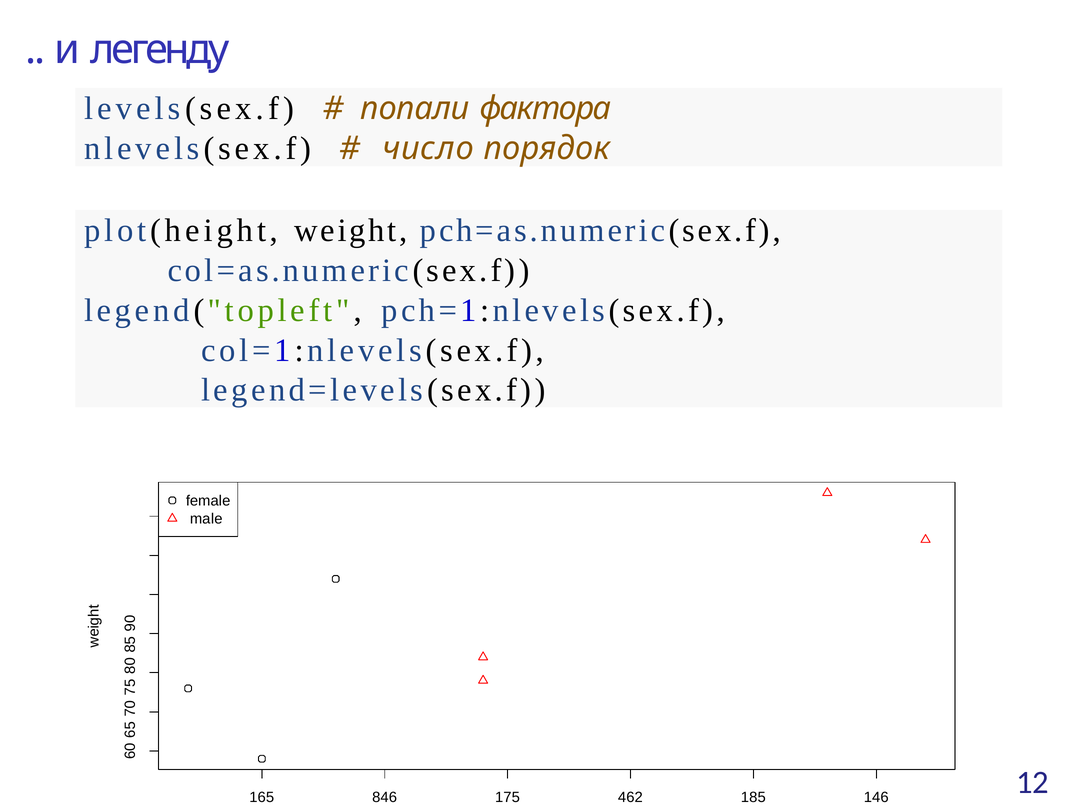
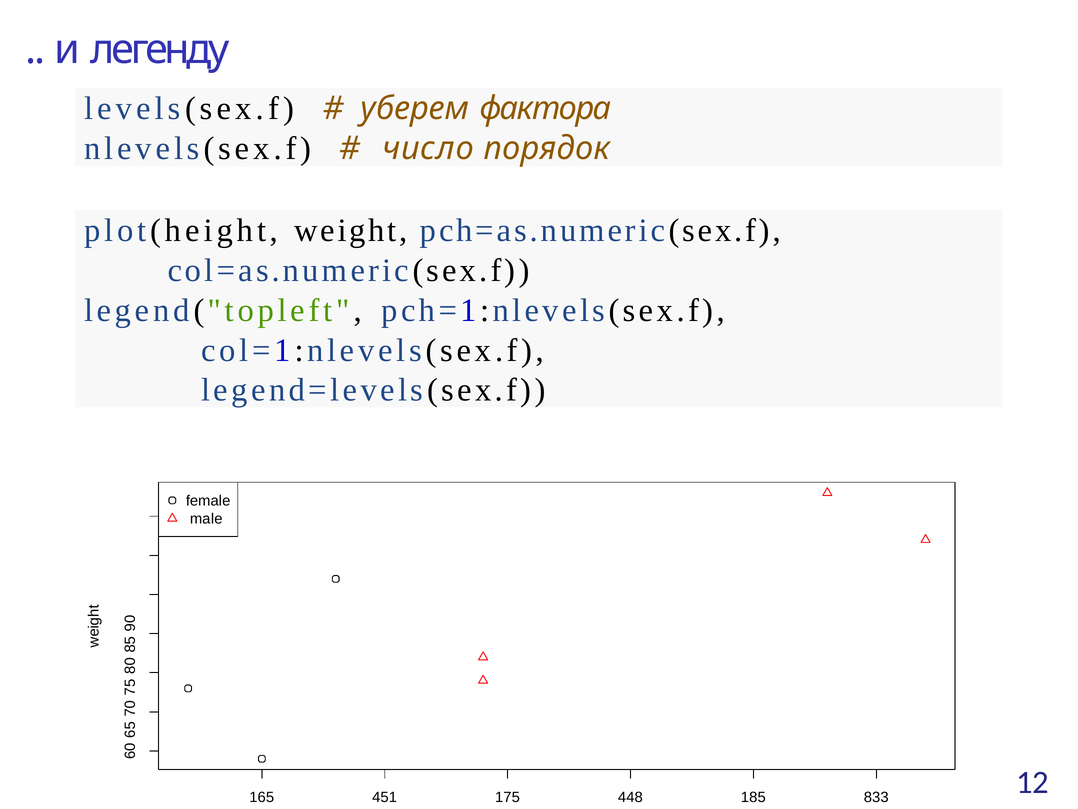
попали: попали -> уберем (415, 109)
846: 846 -> 451 (385, 797)
462: 462 -> 448 (630, 797)
146: 146 -> 833 (876, 797)
